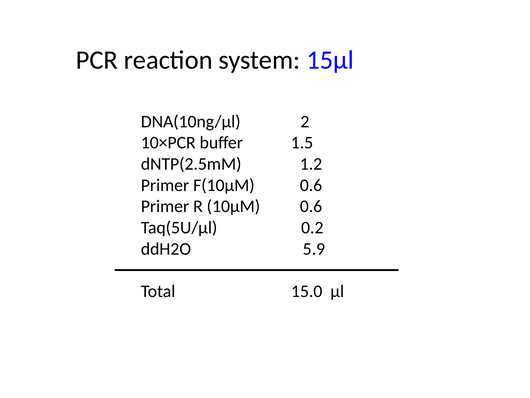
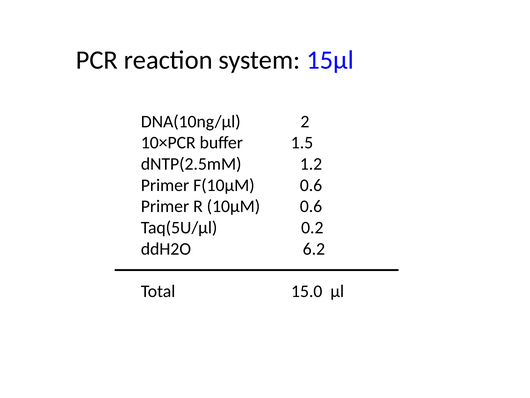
5.9: 5.9 -> 6.2 (314, 249)
